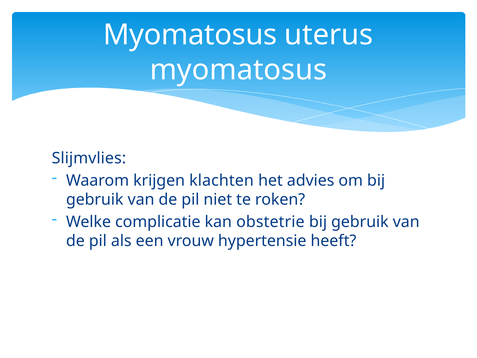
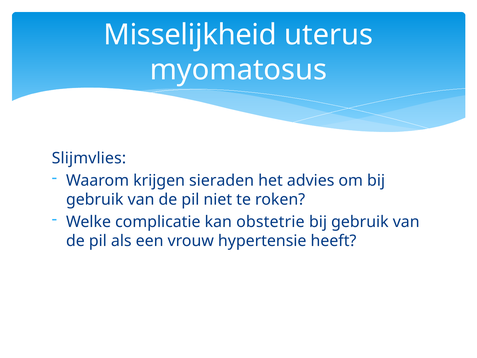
Myomatosus: Myomatosus -> Misselijkheid (190, 35)
klachten: klachten -> sieraden (222, 180)
